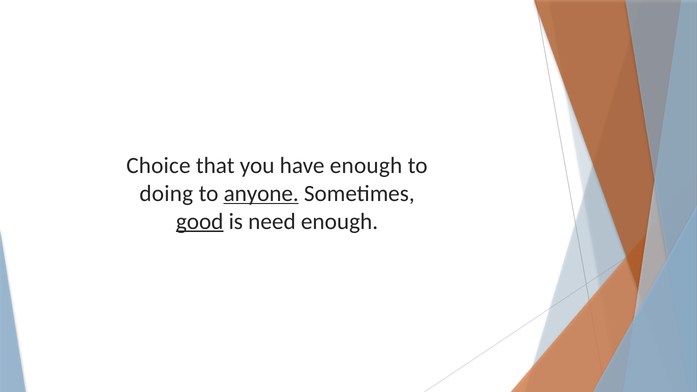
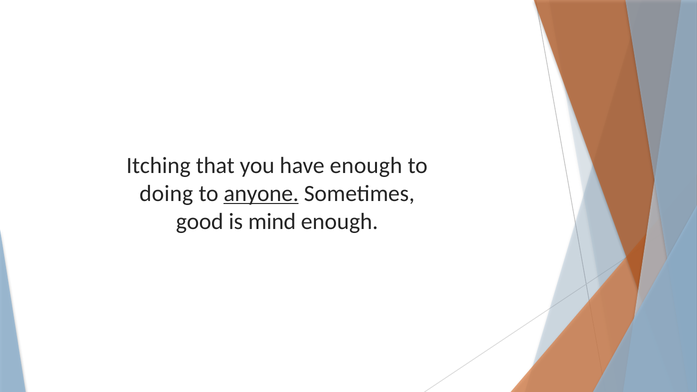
Choice: Choice -> Itching (158, 166)
good underline: present -> none (200, 221)
need: need -> mind (272, 221)
